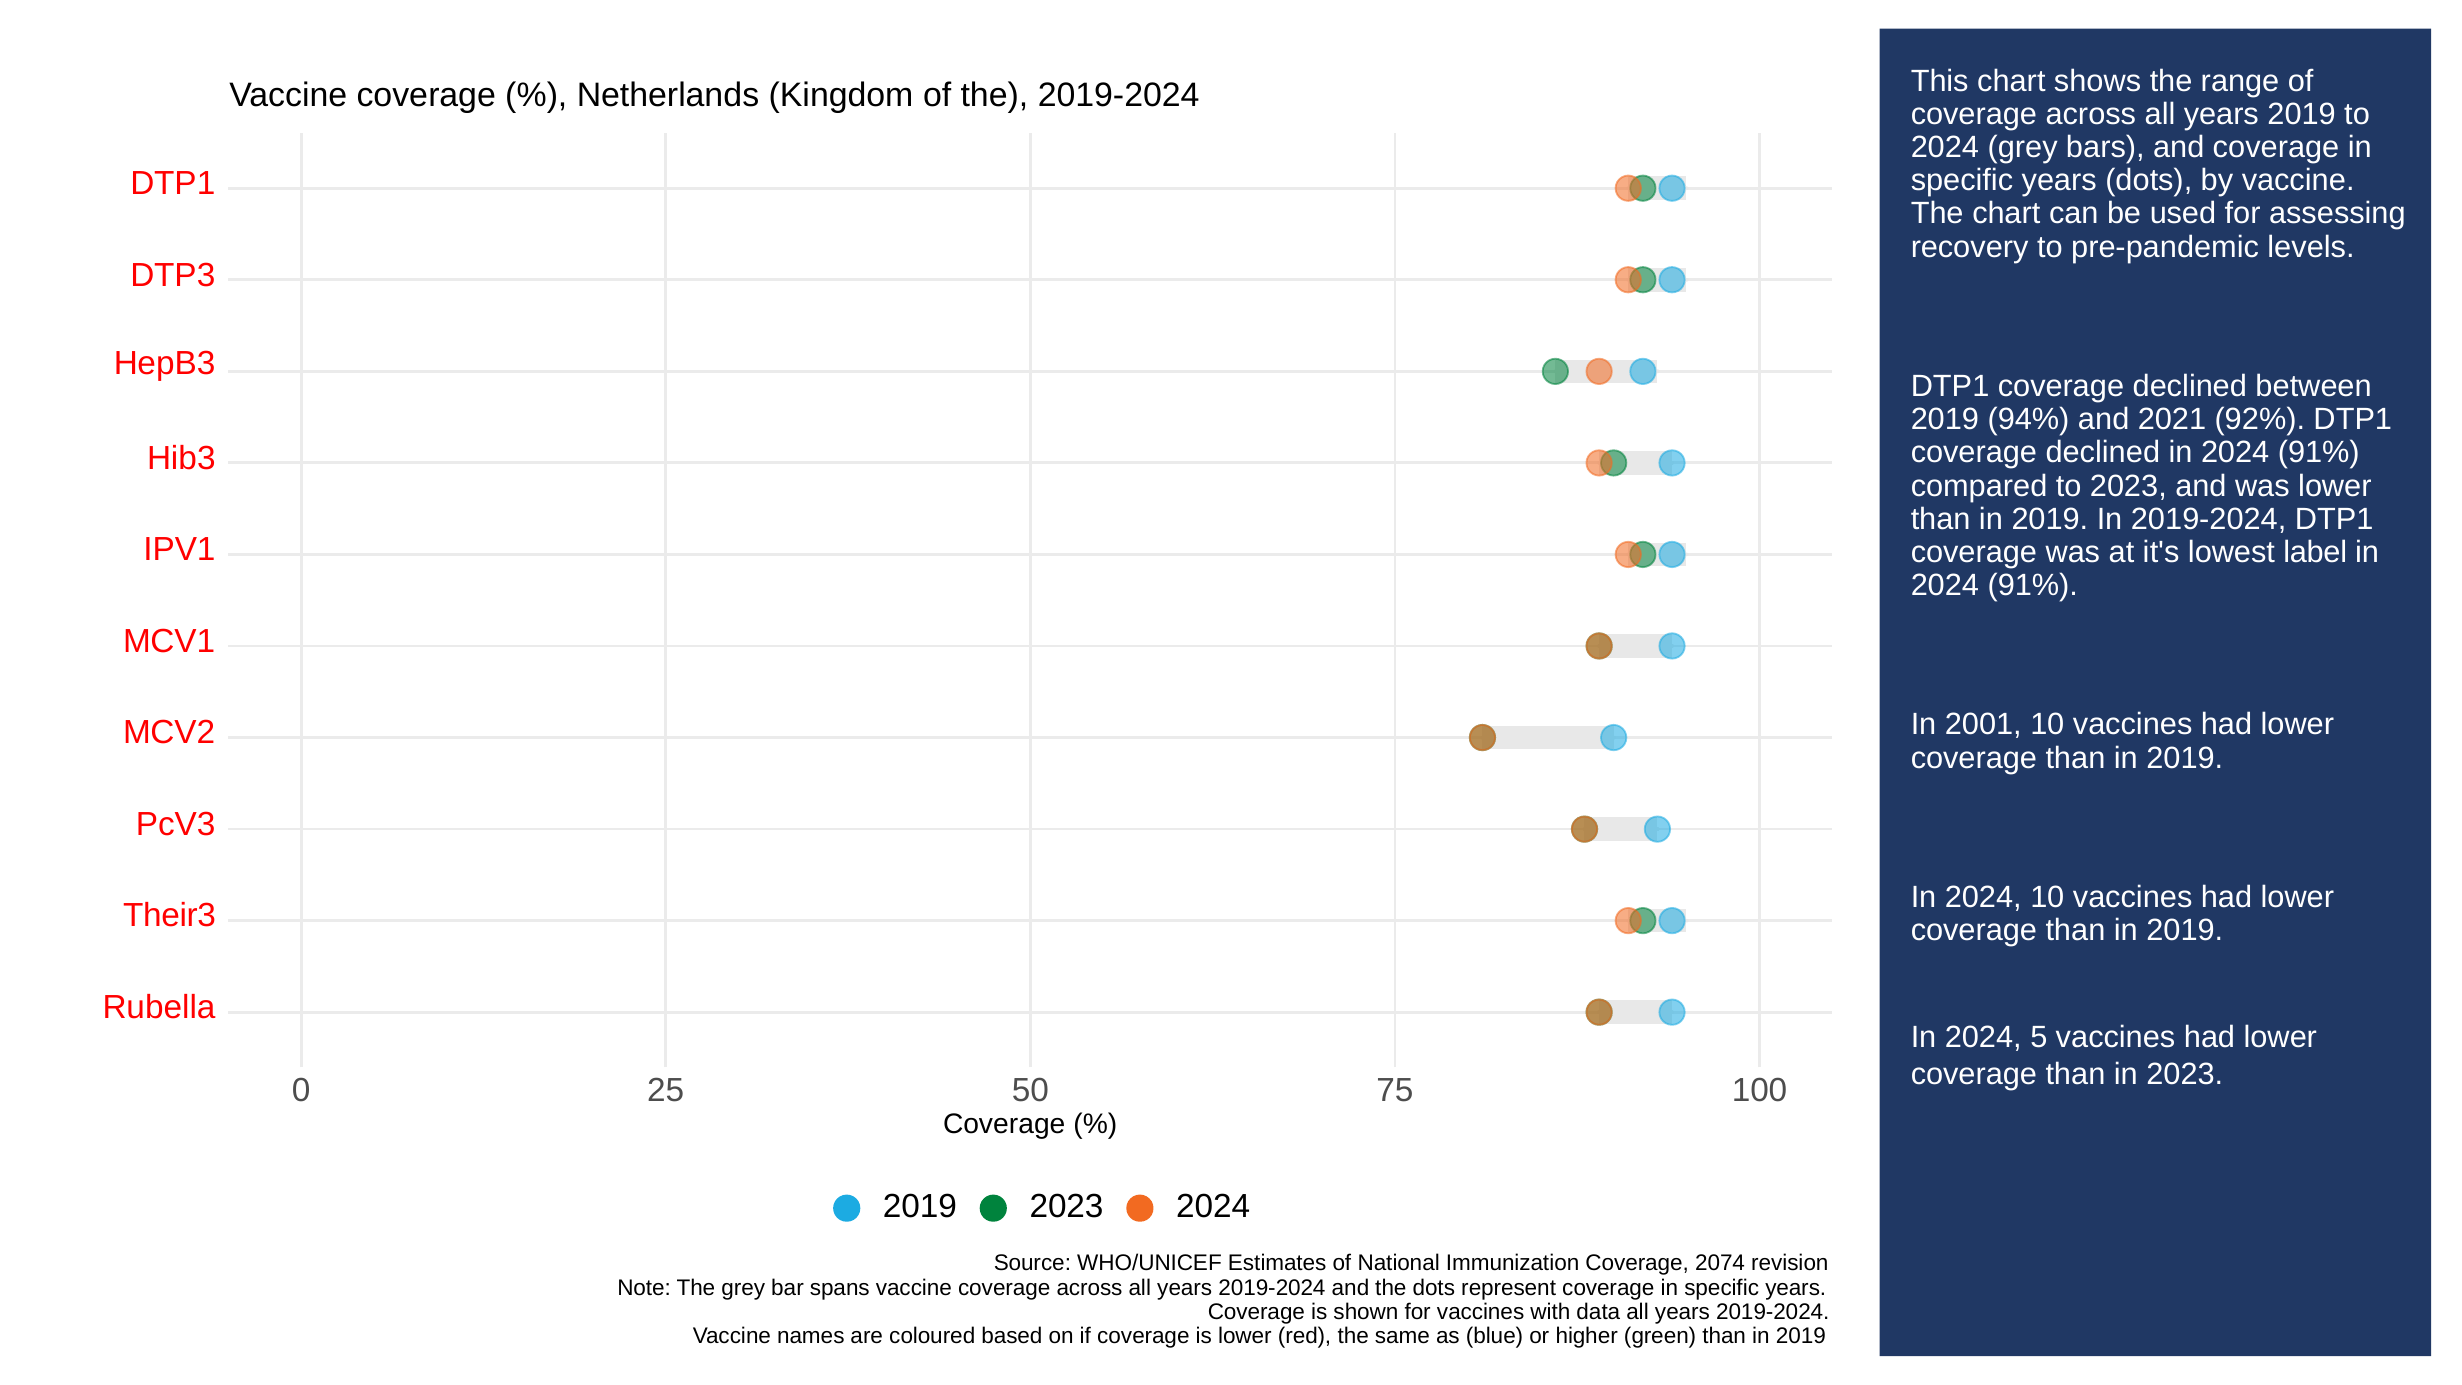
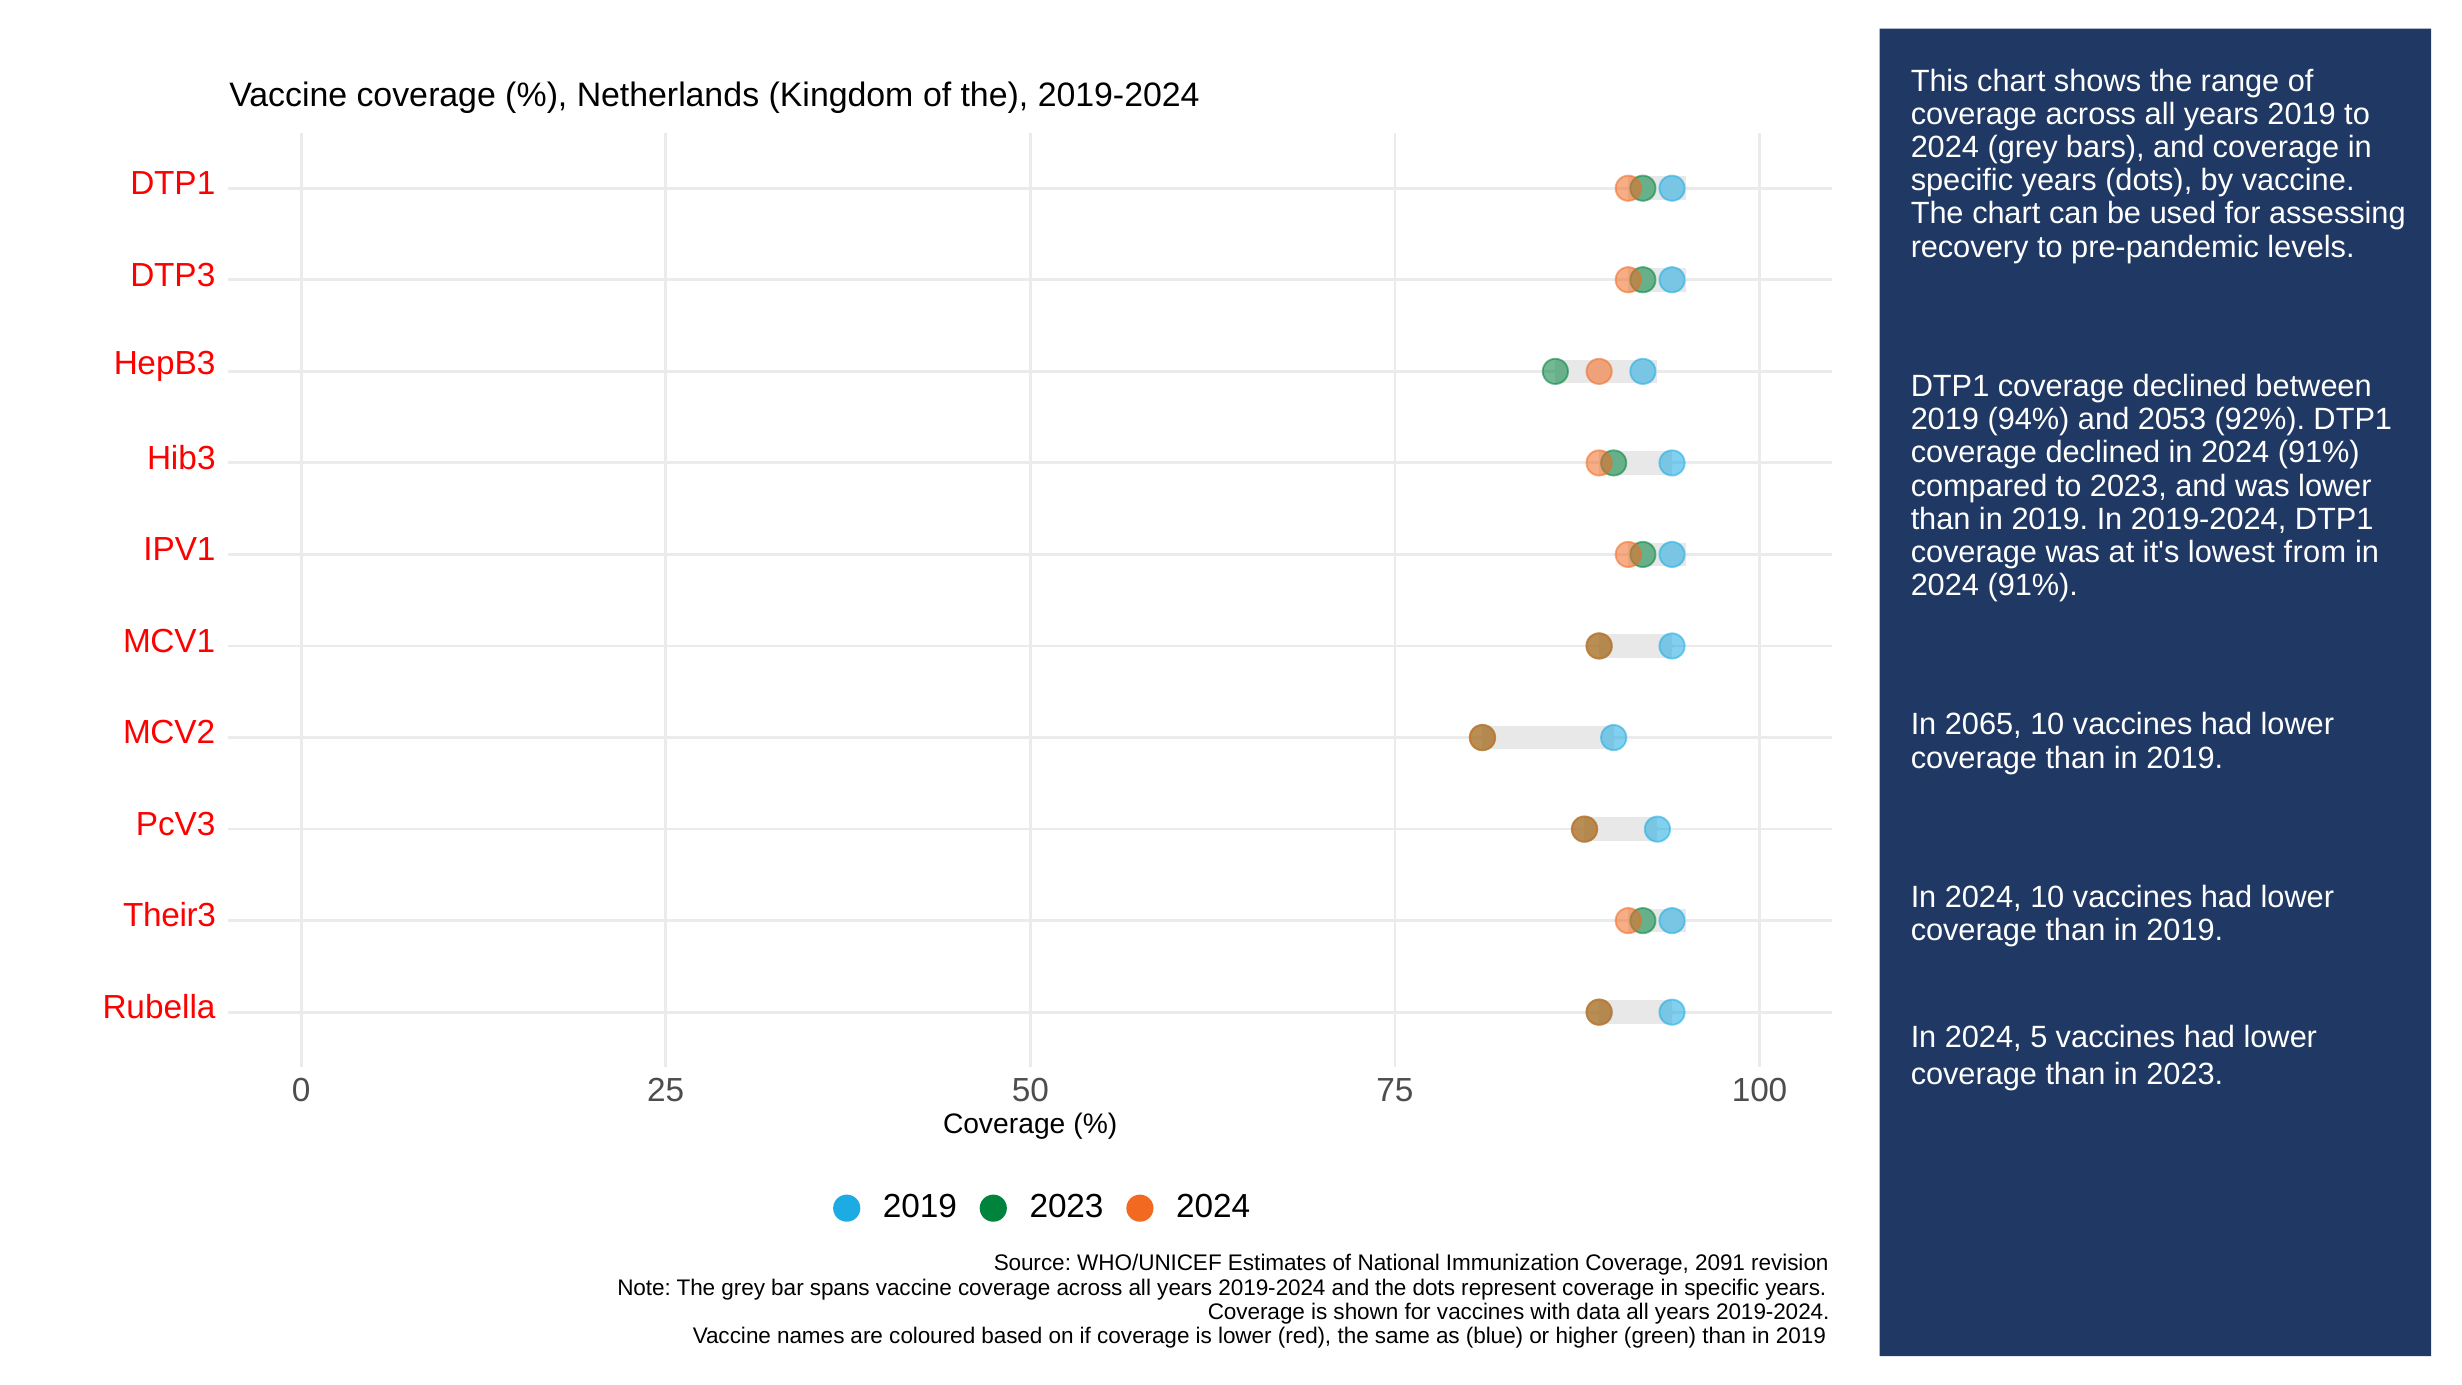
2021: 2021 -> 2053 (2172, 419)
label: label -> from (2315, 552)
2001: 2001 -> 2065 (1983, 725)
2074: 2074 -> 2091 (1720, 1263)
